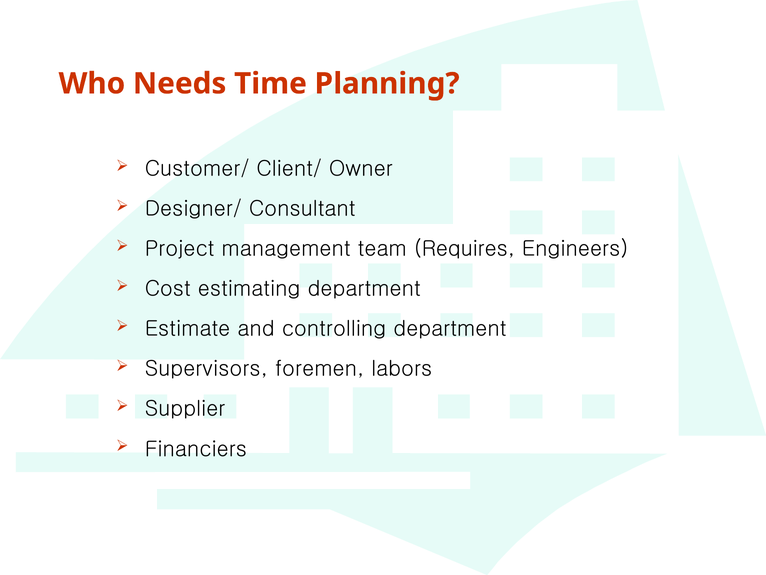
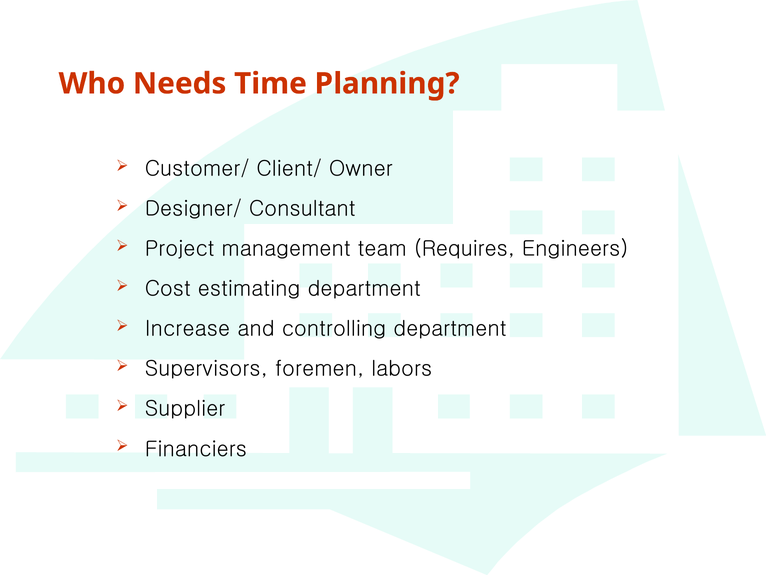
Estimate: Estimate -> Increase (187, 329)
